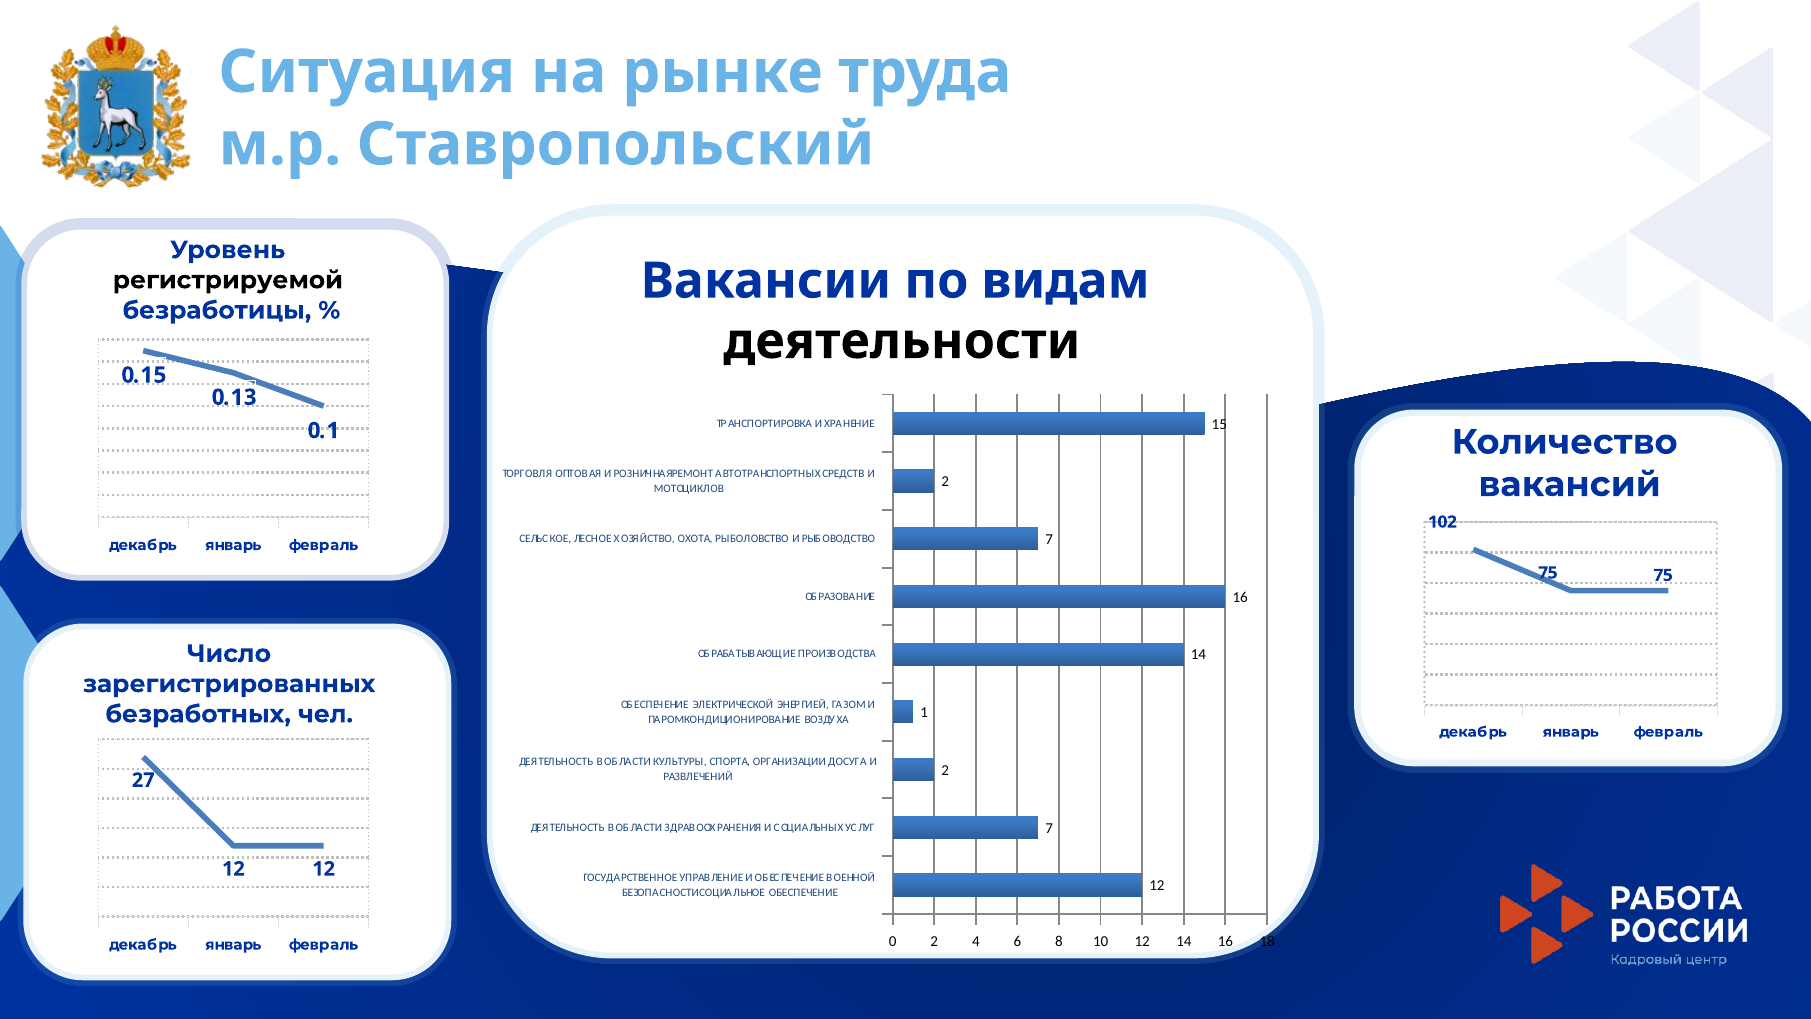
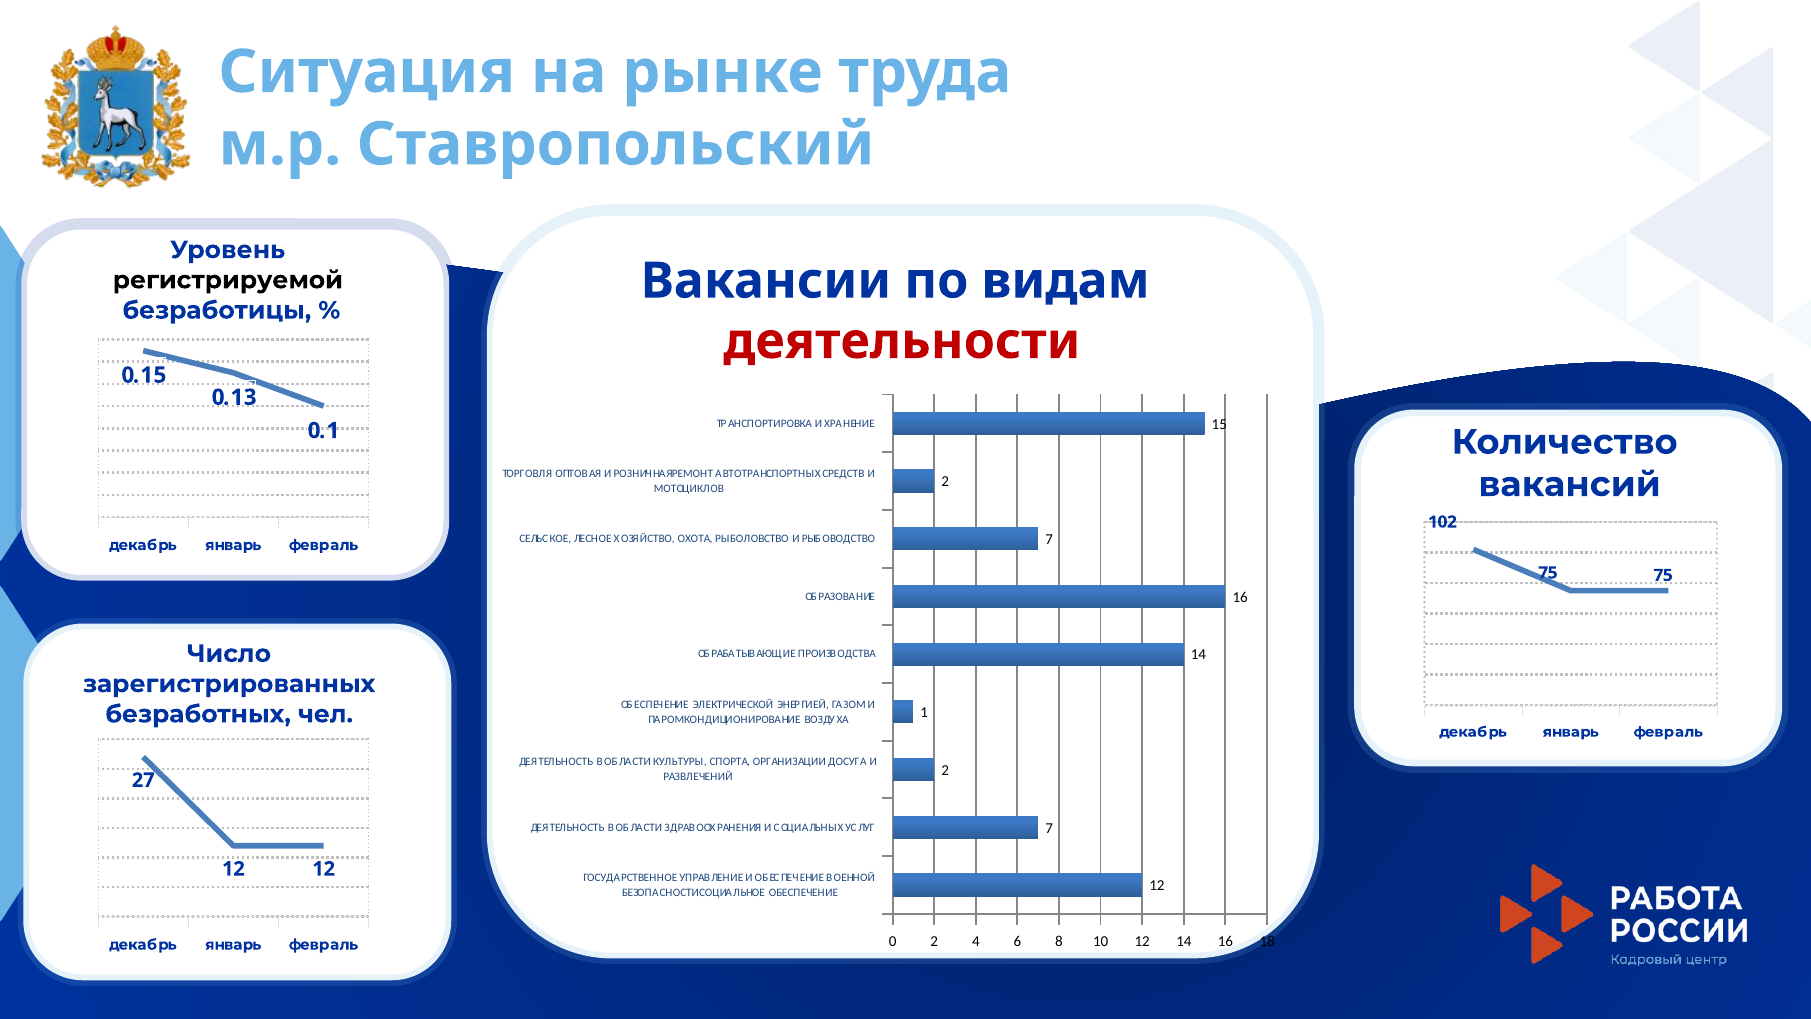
деятельности colour: black -> red (902, 341)
